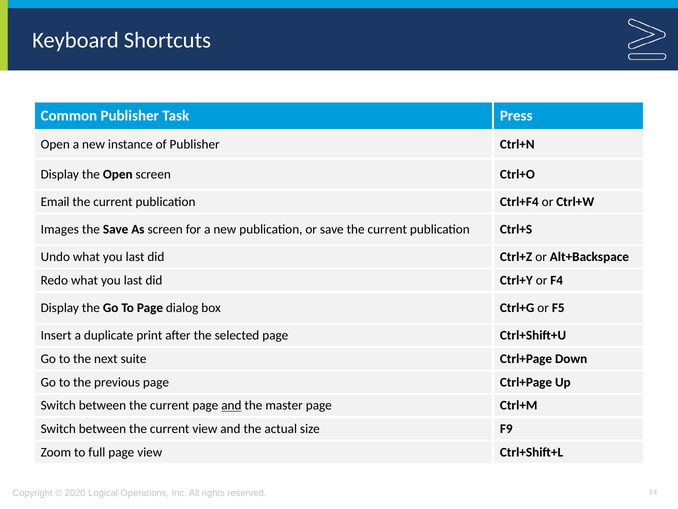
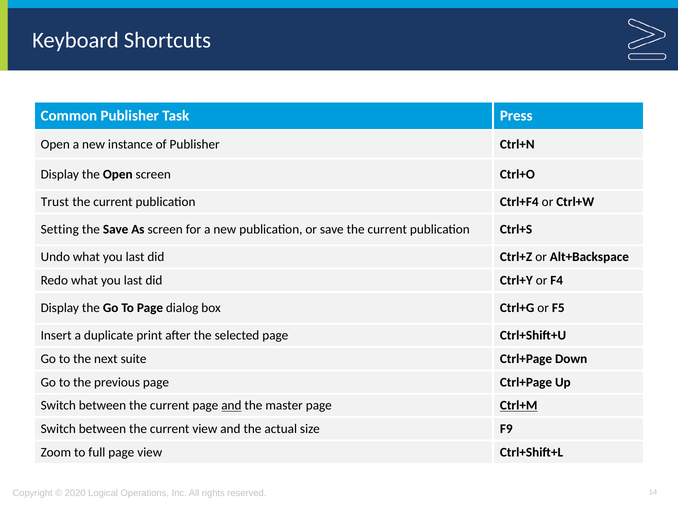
Email: Email -> Trust (55, 202)
Images: Images -> Setting (60, 229)
Ctrl+M underline: none -> present (519, 405)
